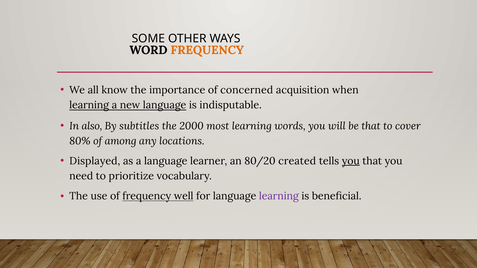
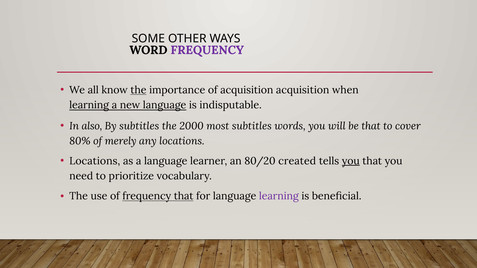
FREQUENCY colour: orange -> purple (207, 50)
the underline: none -> present (138, 90)
of concerned: concerned -> acquisition (247, 90)
most learning: learning -> subtitles (252, 126)
among: among -> merely (121, 141)
Displayed: Displayed -> Locations (95, 161)
frequency well: well -> that (184, 196)
